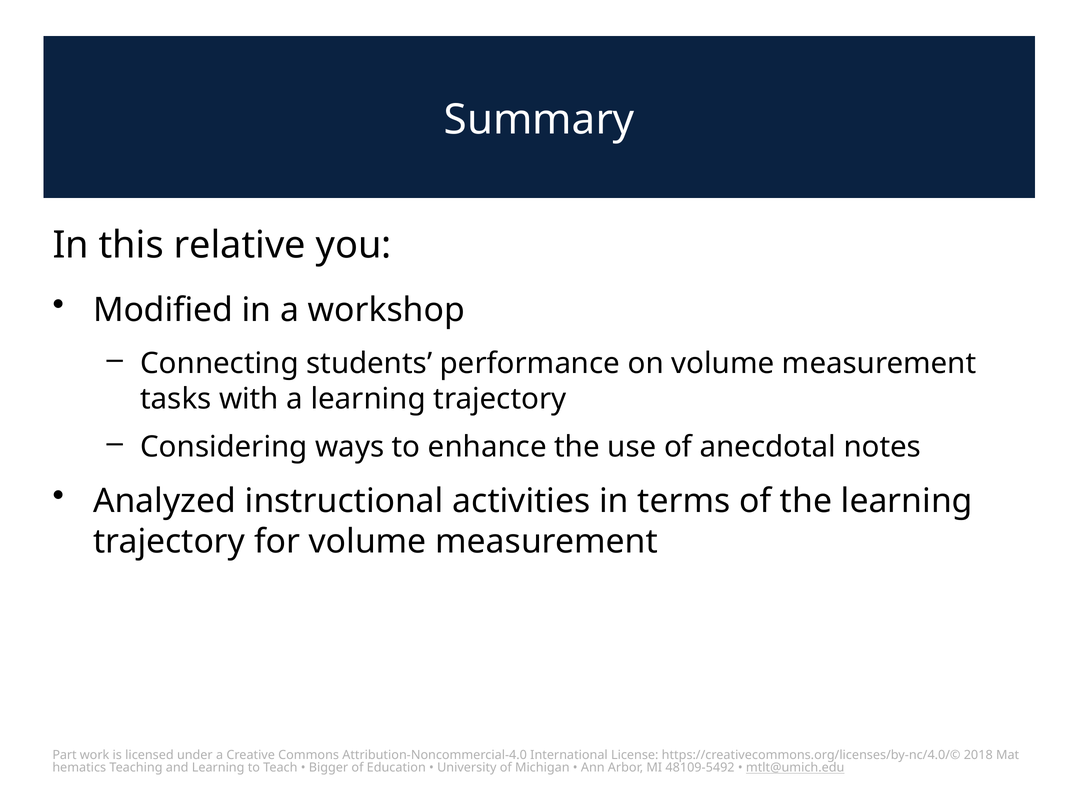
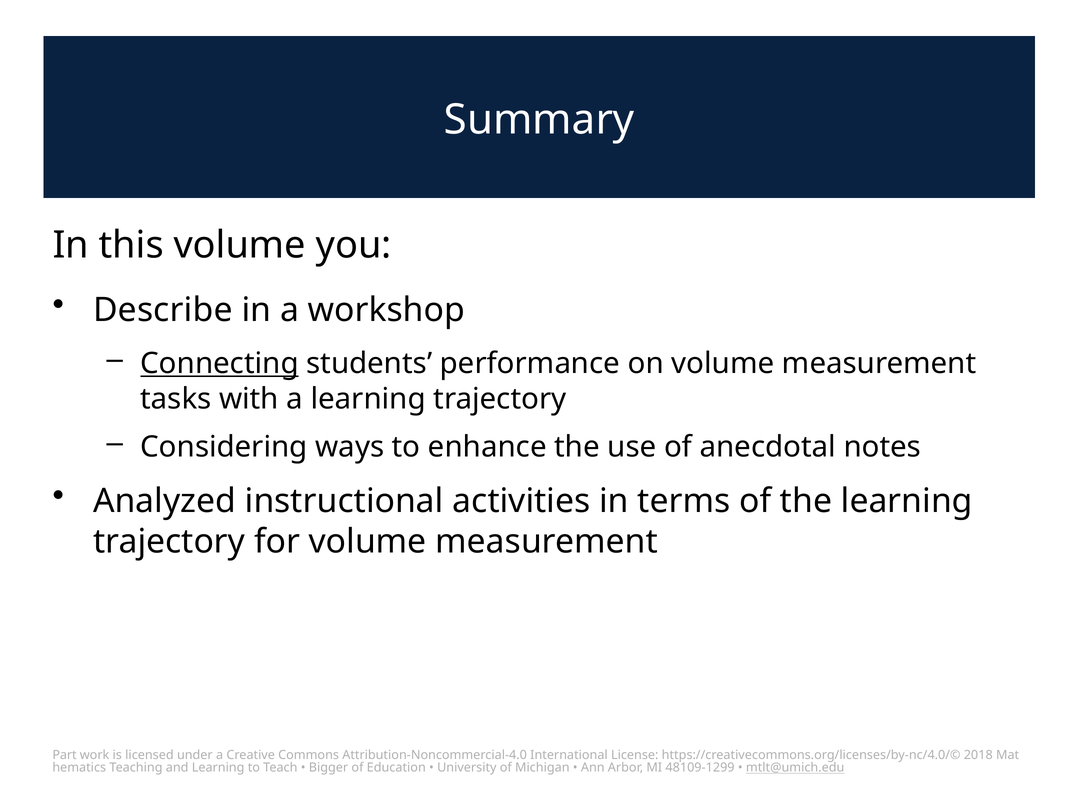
this relative: relative -> volume (240, 245)
Modified: Modified -> Describe (163, 310)
Connecting underline: none -> present (220, 364)
48109-5492: 48109-5492 -> 48109-1299 (700, 768)
